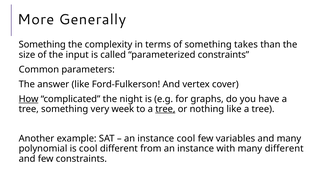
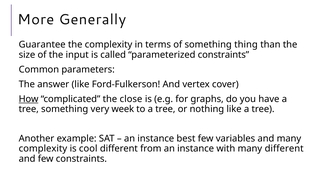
Something: Something -> Guarantee (42, 45)
takes: takes -> thing (246, 45)
night: night -> close (131, 99)
tree underline: present -> none (165, 109)
instance cool: cool -> best (186, 139)
polynomial: polynomial -> complexity (43, 149)
